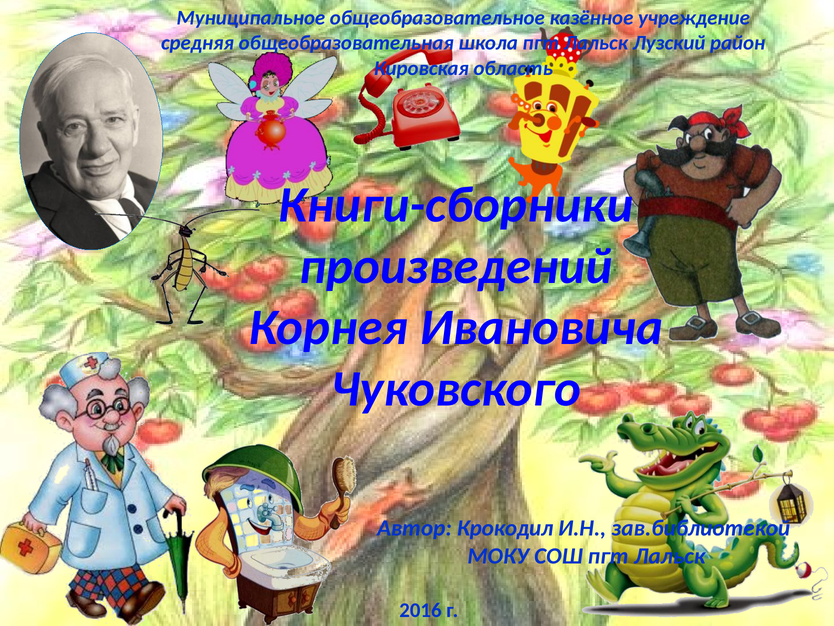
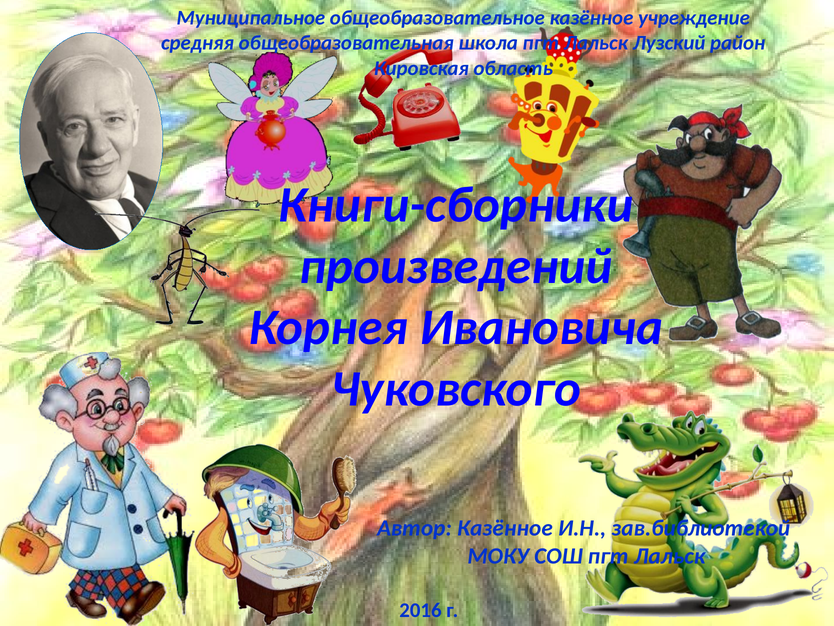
Автор Крокодил: Крокодил -> Казённое (505, 528)
